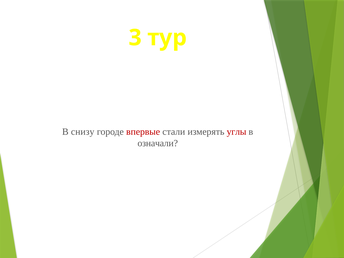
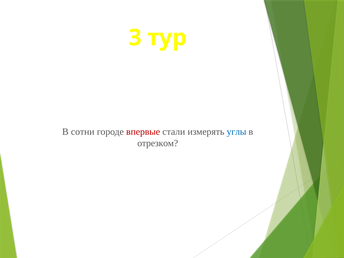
снизу: снизу -> сотни (83, 132)
углы colour: red -> blue (237, 132)
означали: означали -> отрезком (158, 143)
